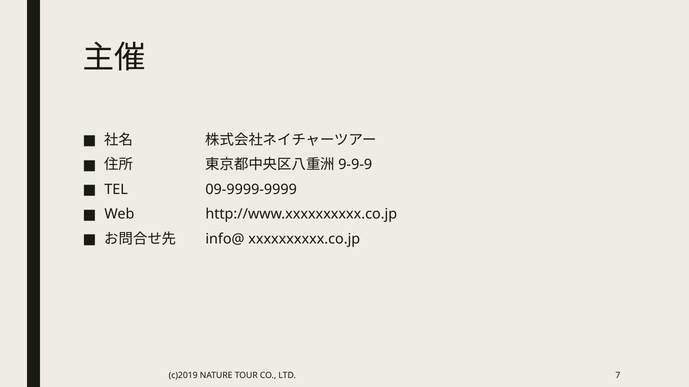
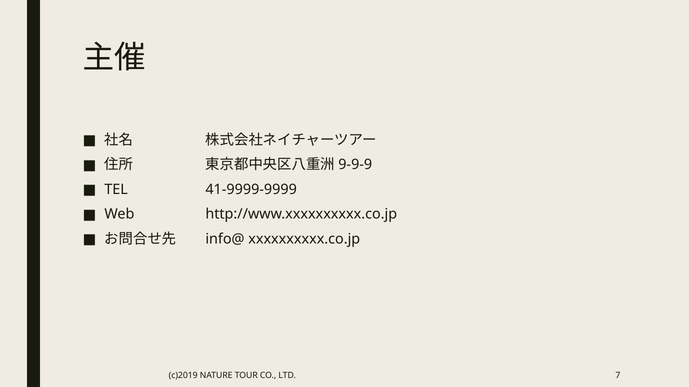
09-9999-9999: 09-9999-9999 -> 41-9999-9999 (251, 190)
